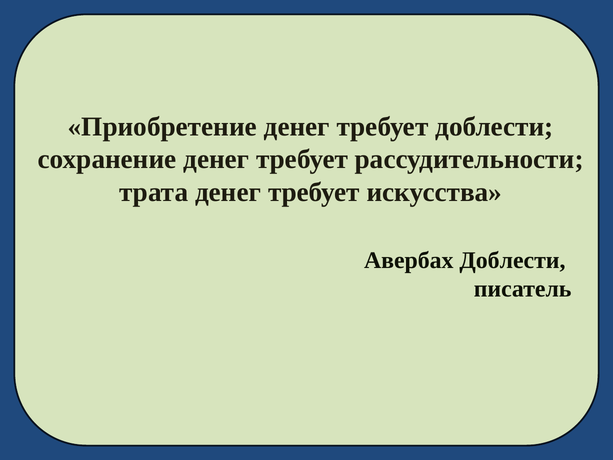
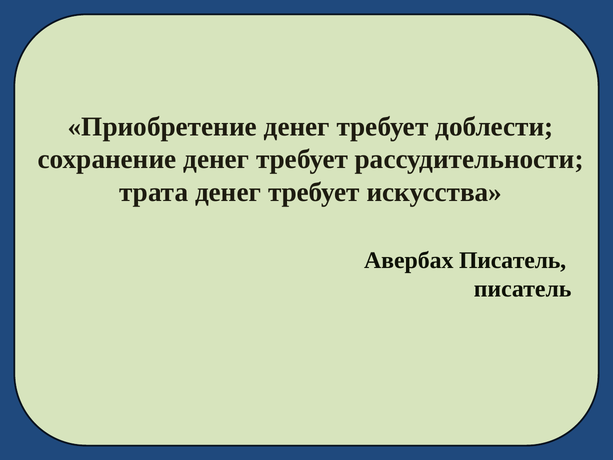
Авербах Доблести: Доблести -> Писатель (513, 260)
